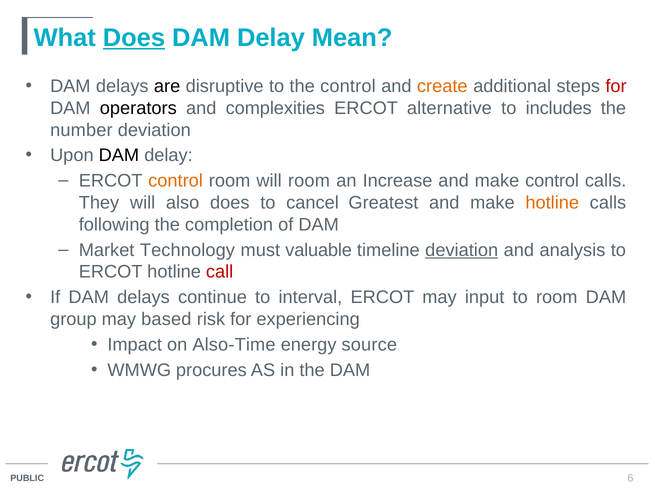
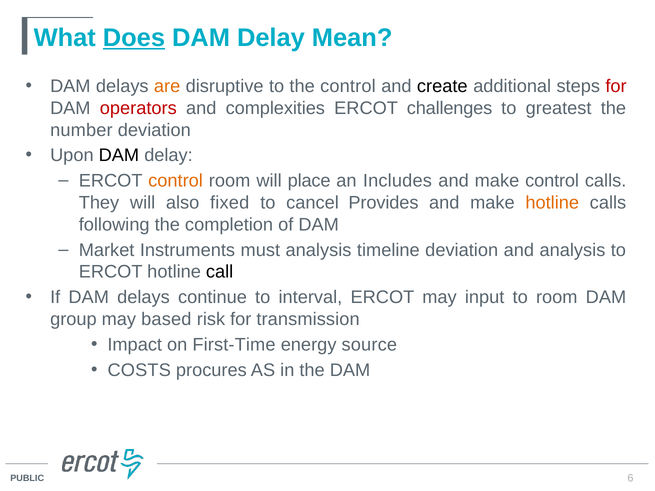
are colour: black -> orange (167, 86)
create colour: orange -> black (442, 86)
operators colour: black -> red (138, 108)
alternative: alternative -> challenges (450, 108)
includes: includes -> greatest (559, 108)
will room: room -> place (309, 181)
Increase: Increase -> Includes (397, 181)
also does: does -> fixed (230, 203)
Greatest: Greatest -> Provides (383, 203)
Technology: Technology -> Instruments (187, 250)
must valuable: valuable -> analysis (319, 250)
deviation underline: present -> none (462, 250)
call colour: red -> black (220, 272)
experiencing: experiencing -> transmission (308, 319)
Also-Time: Also-Time -> First-Time (234, 345)
WMWG: WMWG -> COSTS (139, 370)
